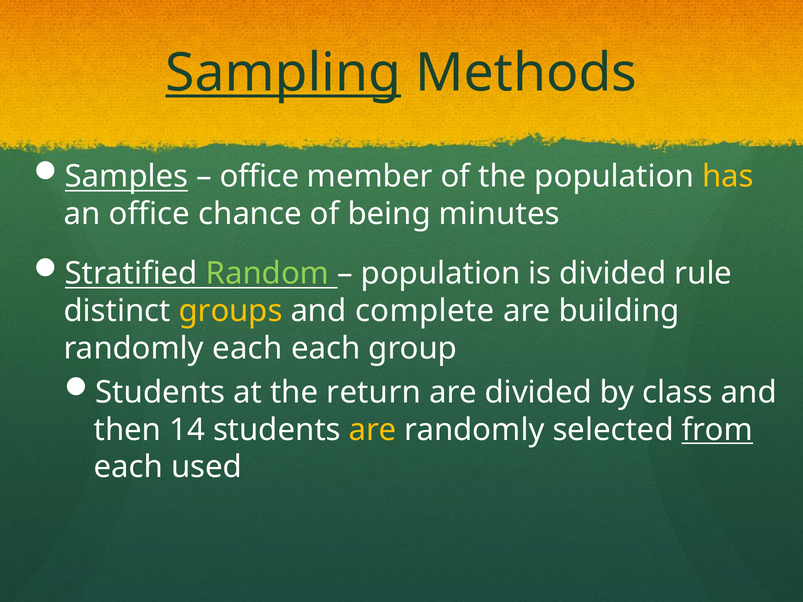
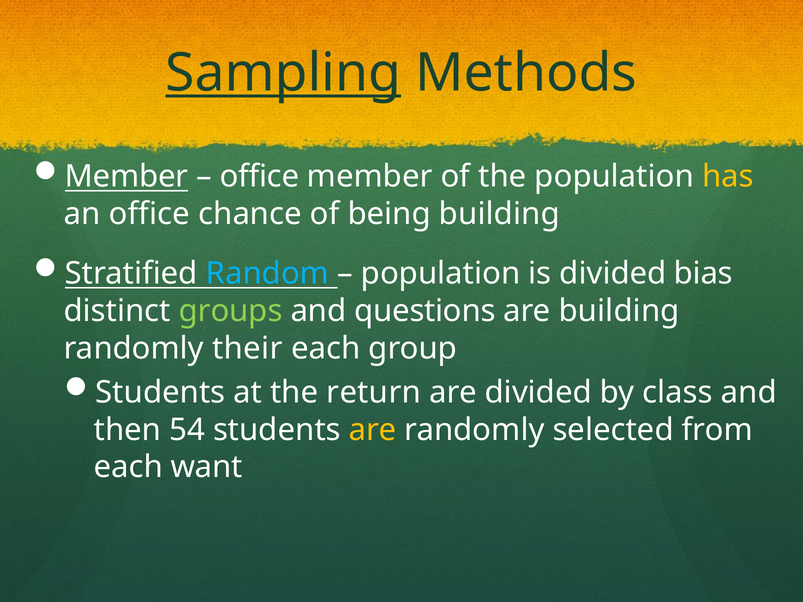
Samples: Samples -> Member (127, 177)
being minutes: minutes -> building (499, 214)
Random colour: light green -> light blue (267, 274)
rule: rule -> bias (703, 274)
groups colour: yellow -> light green (231, 311)
complete: complete -> questions (425, 311)
randomly each: each -> their (247, 348)
14: 14 -> 54 (187, 430)
from underline: present -> none (717, 430)
used: used -> want (207, 467)
